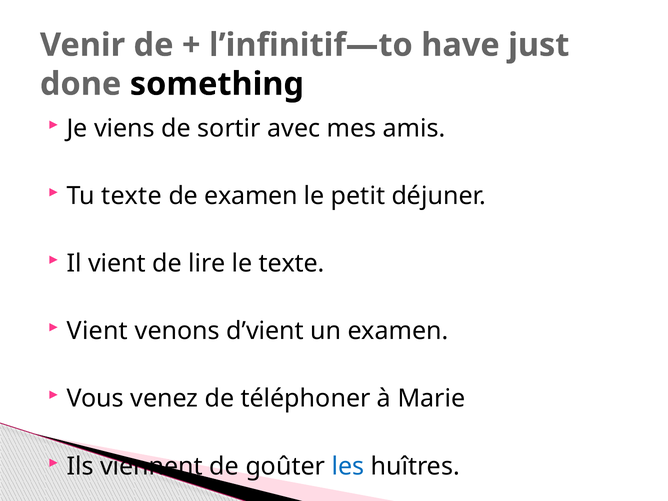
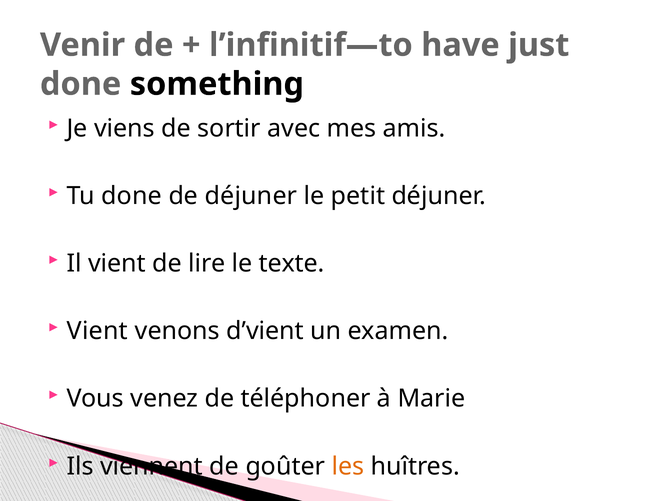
Tu texte: texte -> done (132, 196)
de examen: examen -> déjuner (251, 196)
les colour: blue -> orange (348, 466)
